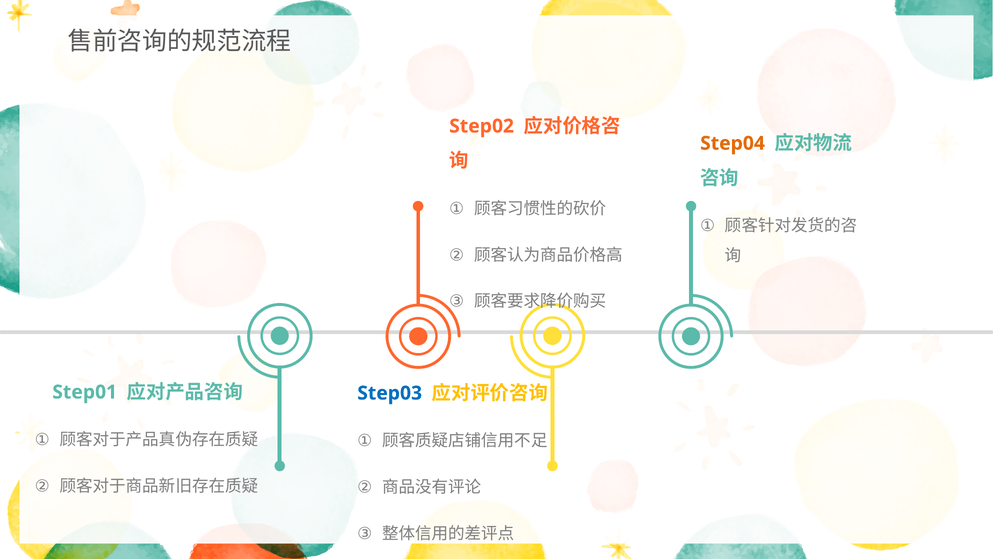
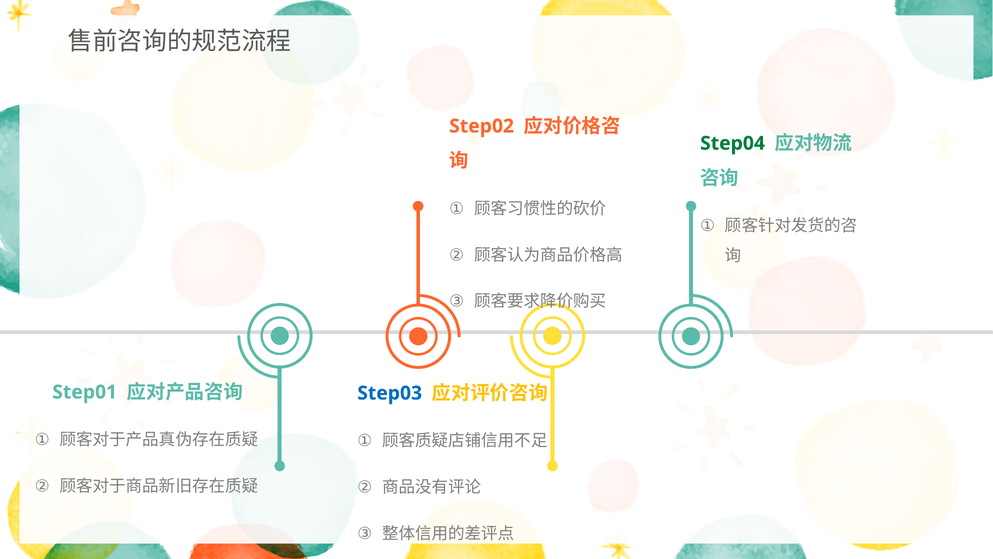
Step04 colour: orange -> green (733, 143)
